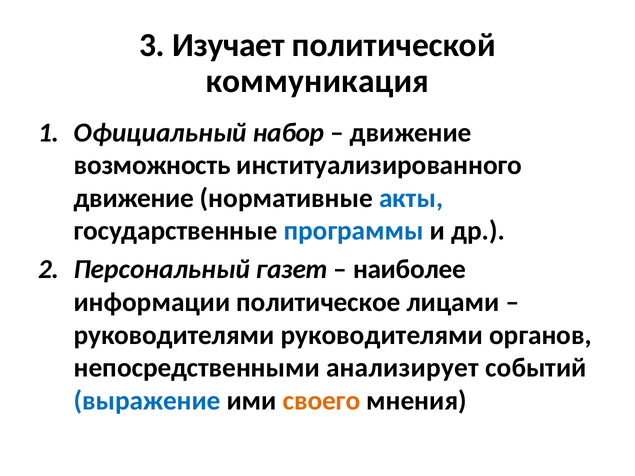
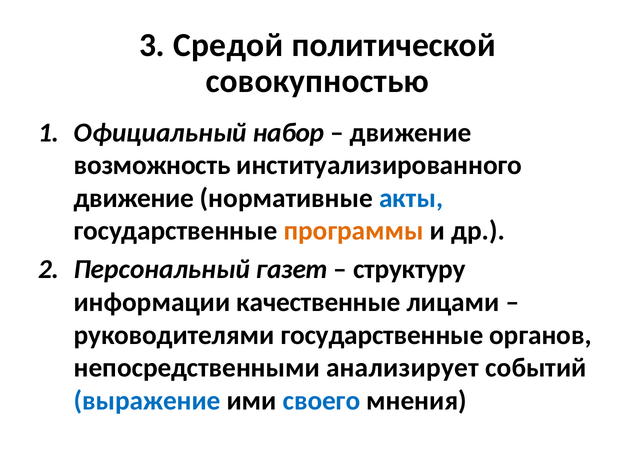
Изучает: Изучает -> Средой (228, 45)
коммуникация: коммуникация -> совокупностью (317, 81)
программы colour: blue -> orange (354, 231)
наиболее: наиболее -> структуру (410, 270)
политическое: политическое -> качественные (319, 302)
руководителями руководителями: руководителями -> государственные (382, 335)
своего colour: orange -> blue (321, 401)
